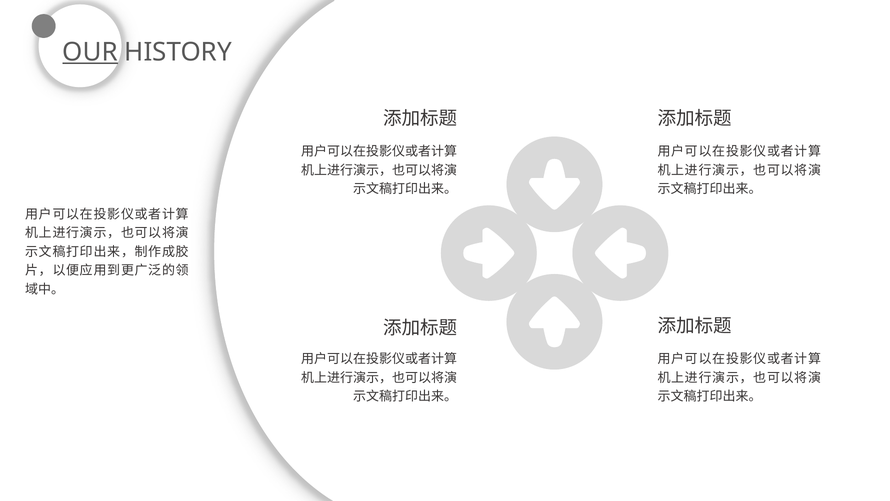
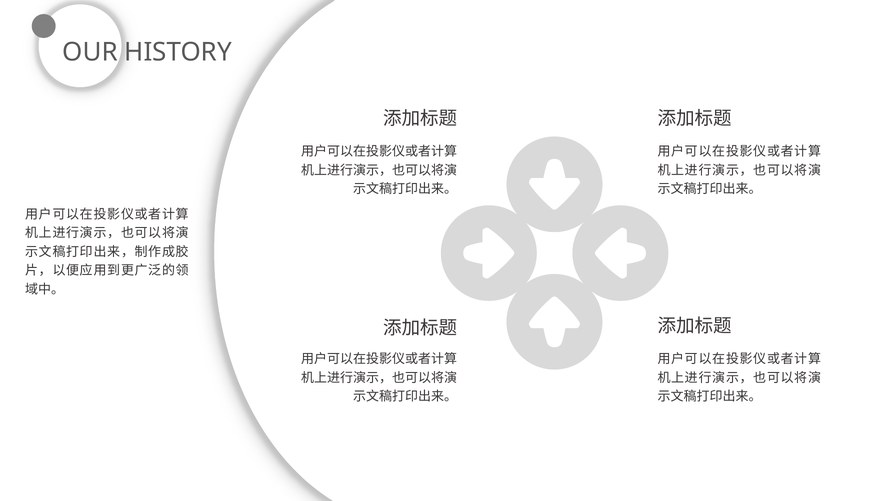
OUR underline: present -> none (90, 52)
